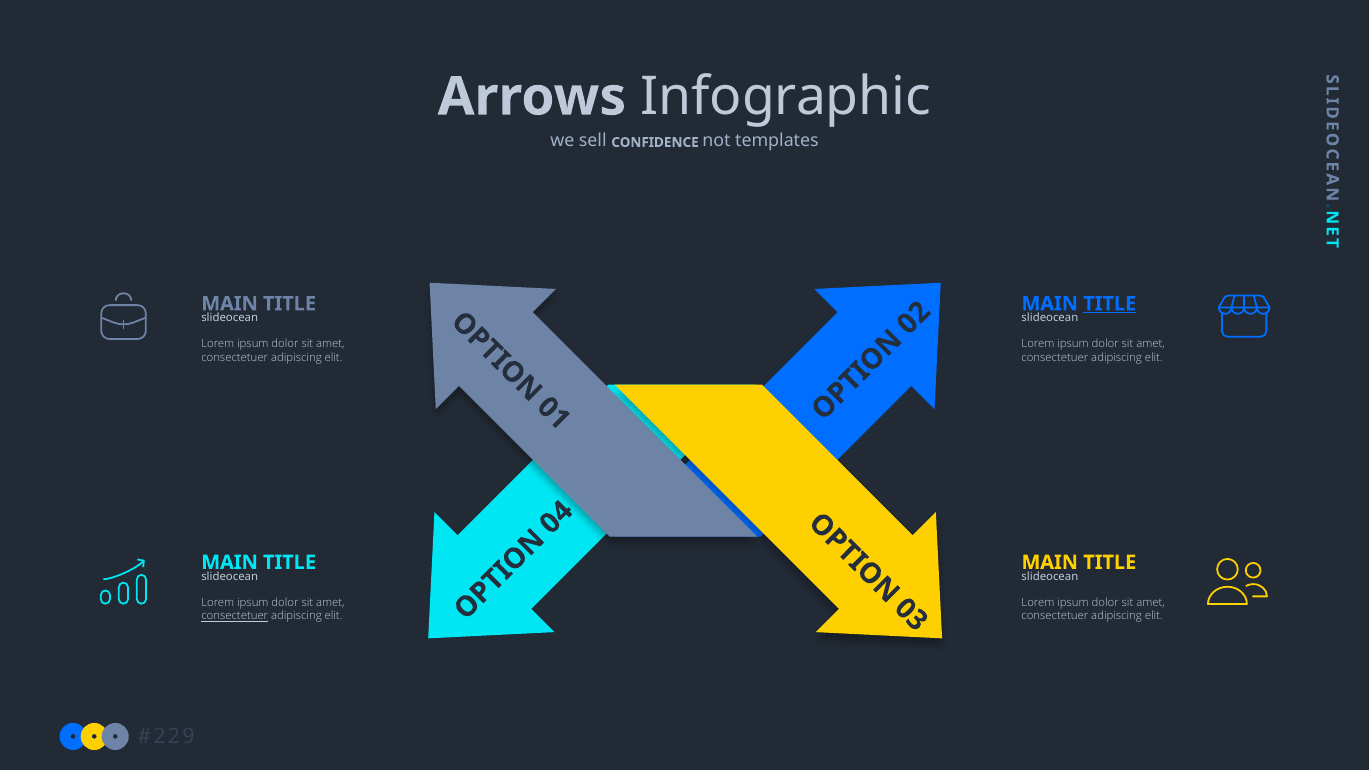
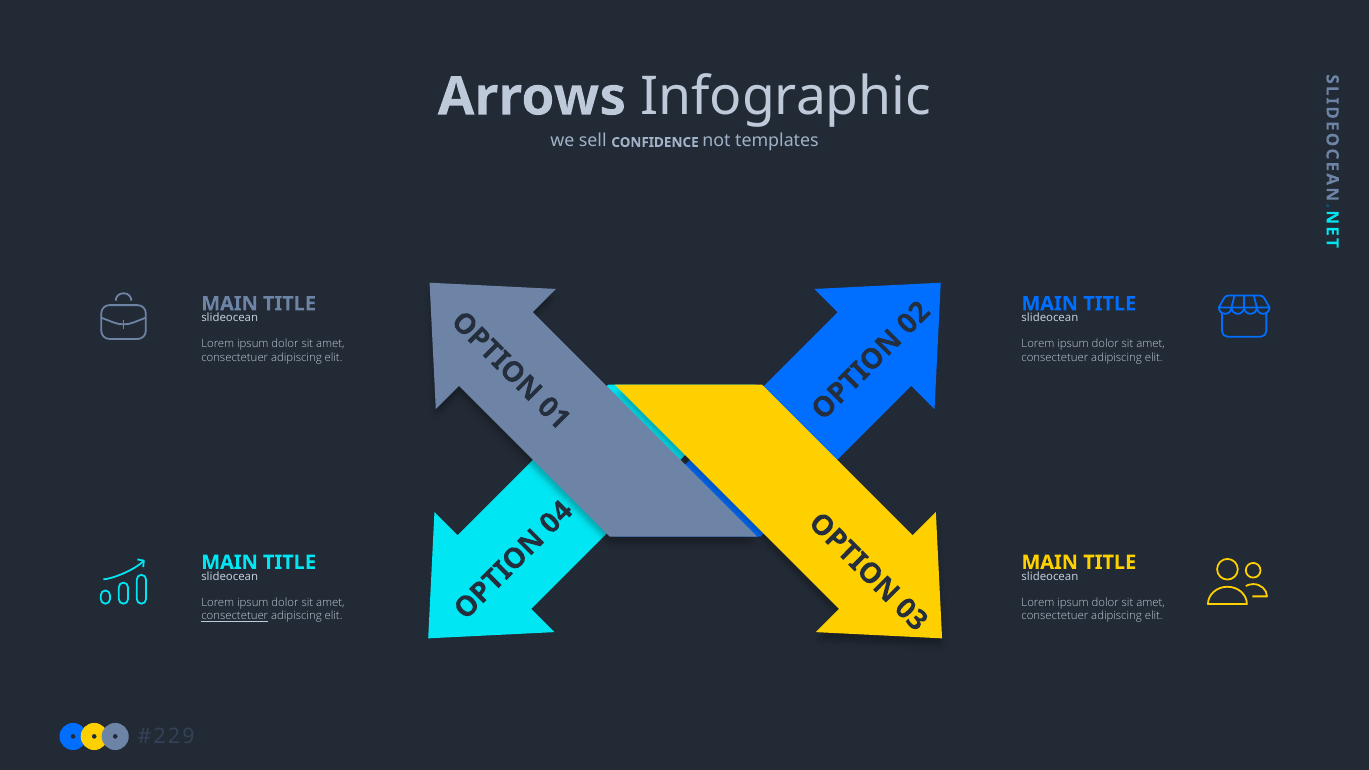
TITLE underline: present -> none (1110, 304)
